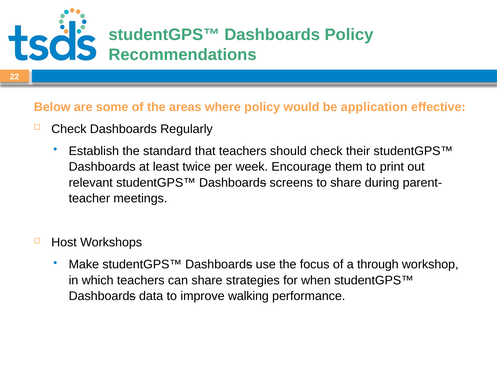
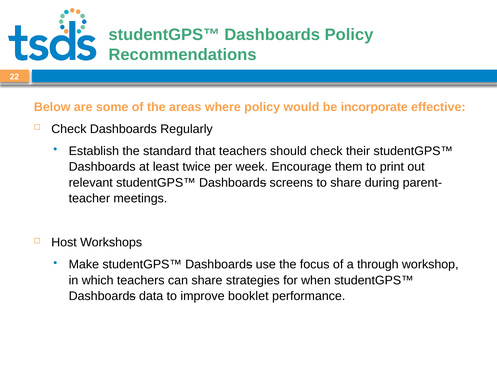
application: application -> incorporate (374, 107)
walking: walking -> booklet (248, 296)
